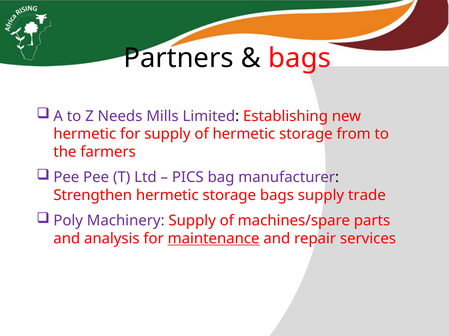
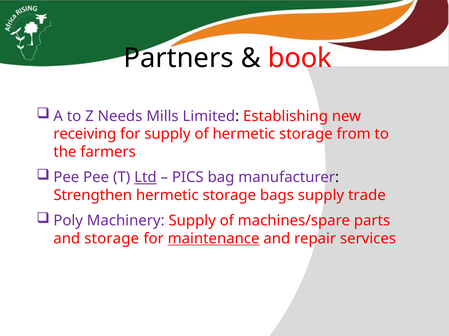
bags: bags -> book (300, 58)
hermetic: hermetic -> receiving (85, 134)
Ltd underline: none -> present (145, 178)
and analysis: analysis -> storage (112, 239)
